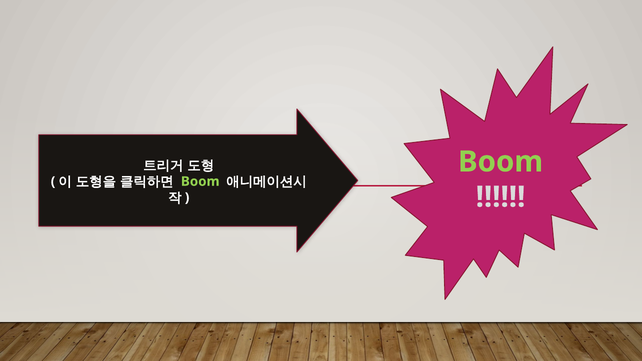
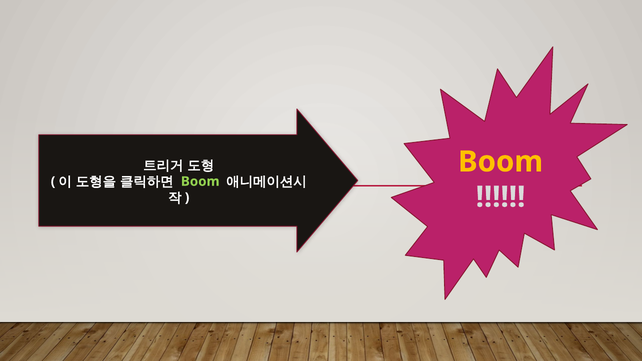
Boom colour: light green -> yellow (501, 162)
